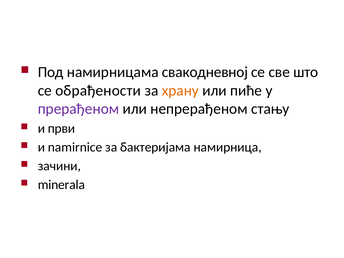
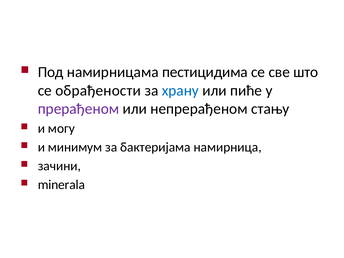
свакодневној: свакодневној -> пестицидима (205, 72)
храну colour: orange -> blue (180, 90)
први: први -> могу (61, 129)
namirnice: namirnice -> минимум (75, 147)
